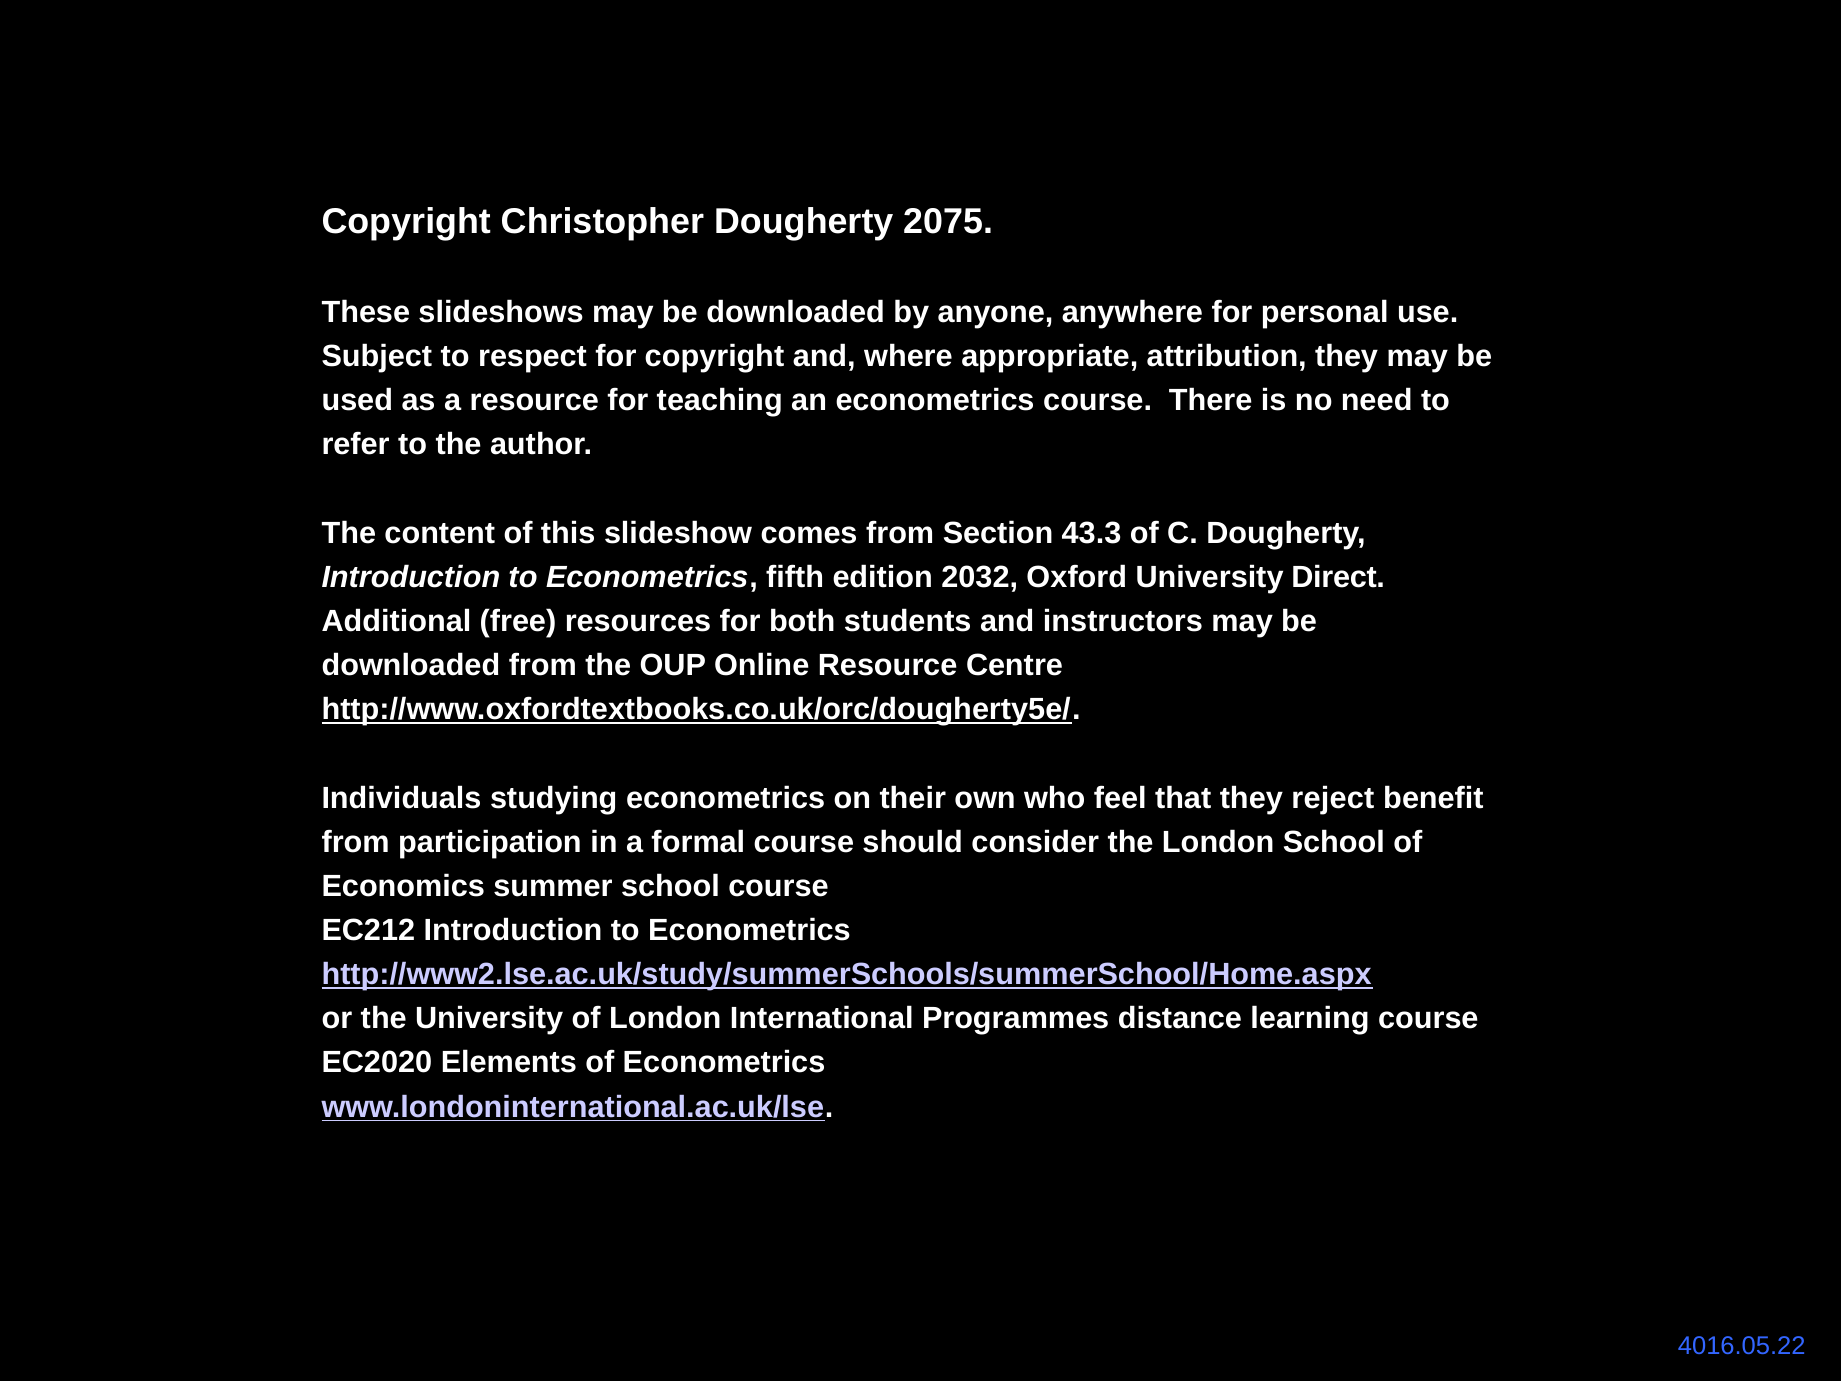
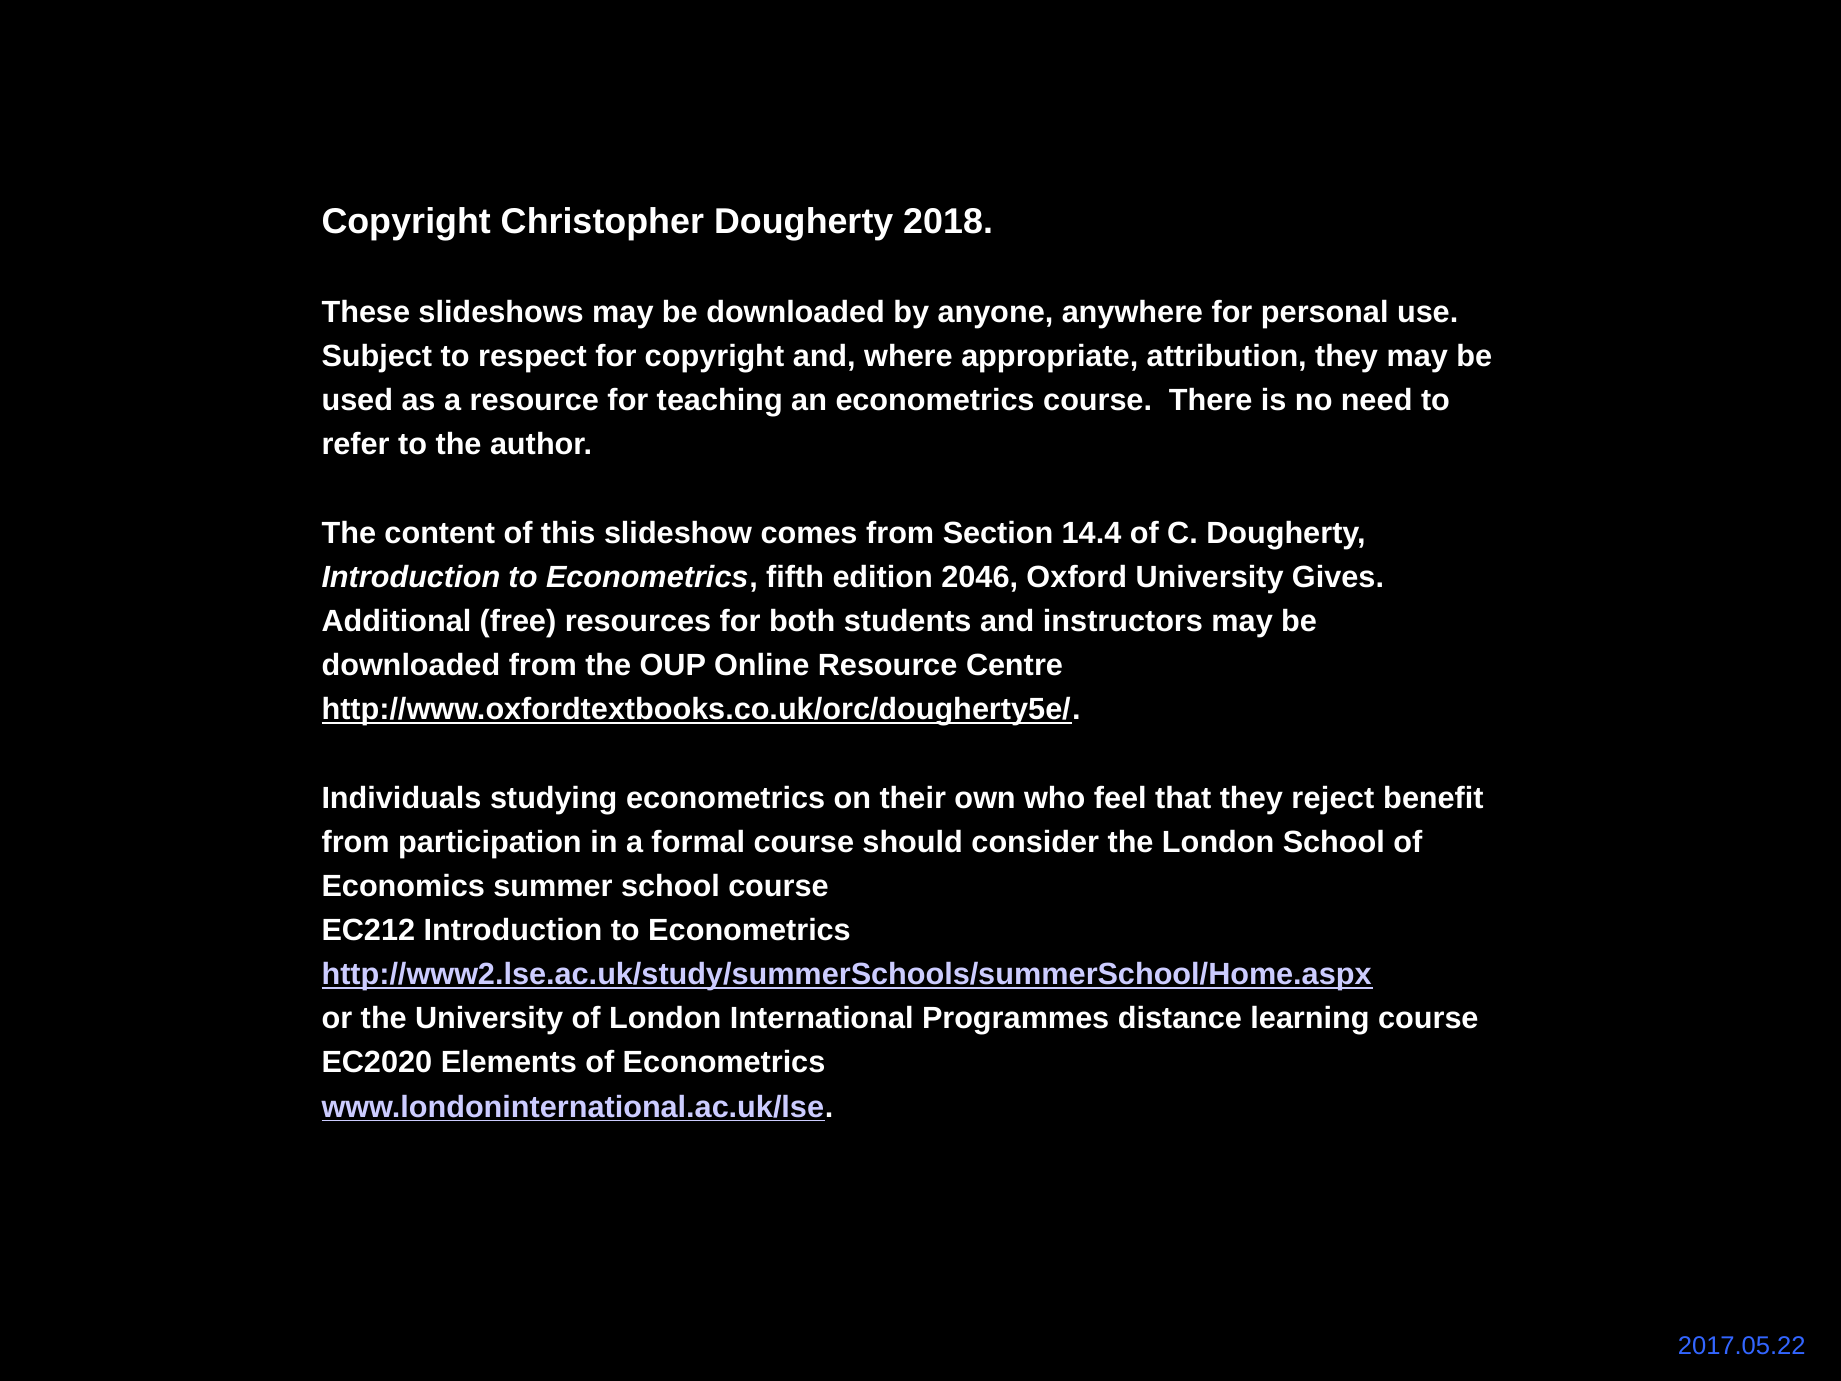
2075: 2075 -> 2018 (948, 221)
43.3: 43.3 -> 14.4 (1092, 533)
2032: 2032 -> 2046 (980, 577)
Direct: Direct -> Gives (1338, 577)
4016.05.22: 4016.05.22 -> 2017.05.22 (1742, 1345)
